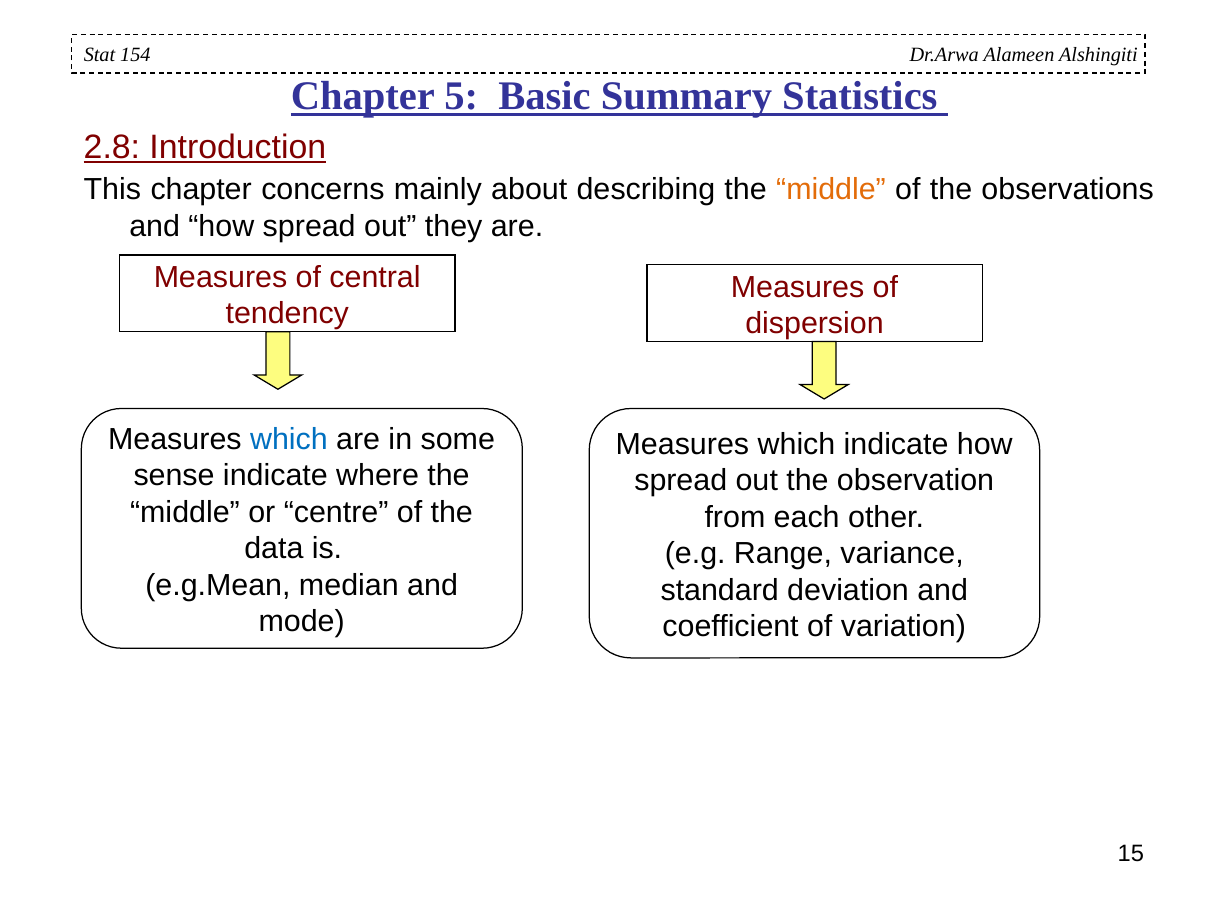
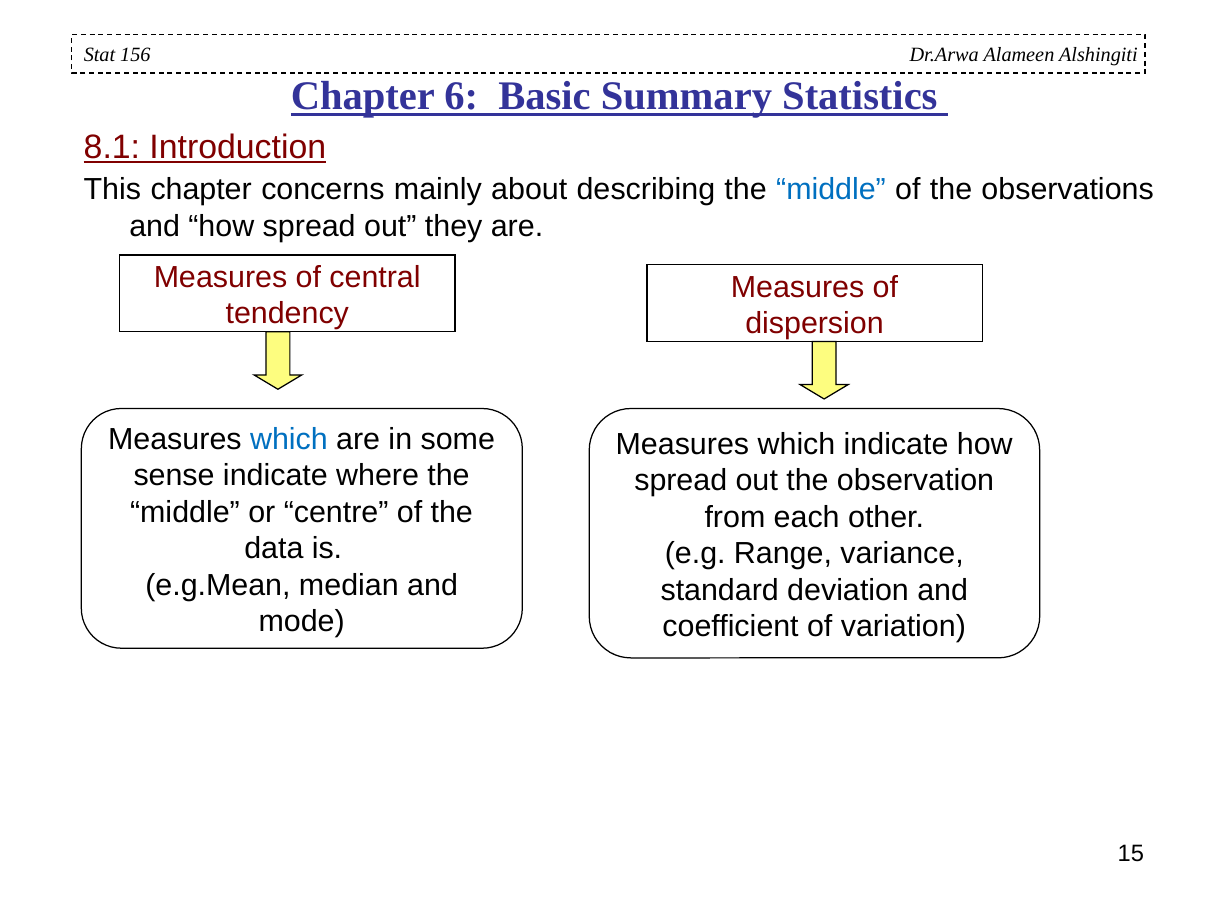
154: 154 -> 156 (135, 55)
5: 5 -> 6 (461, 97)
2.8: 2.8 -> 8.1 (112, 147)
middle colour: orange -> blue (831, 190)
